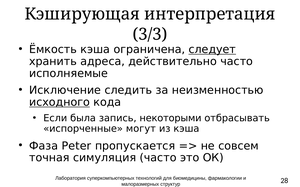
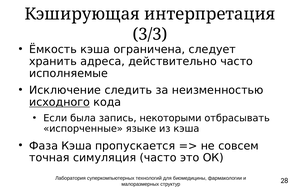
следует underline: present -> none (212, 49)
могут: могут -> языке (141, 128)
Фаза Peter: Peter -> Кэша (77, 146)
